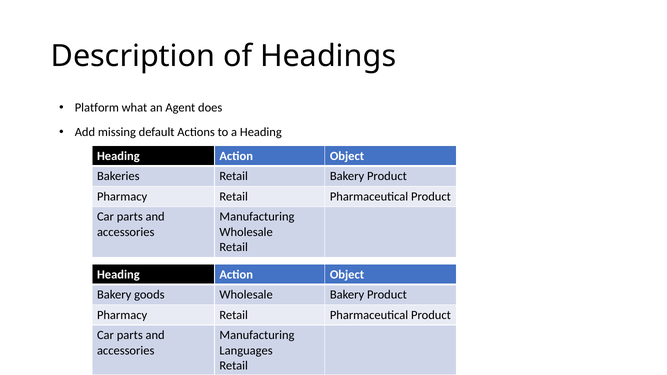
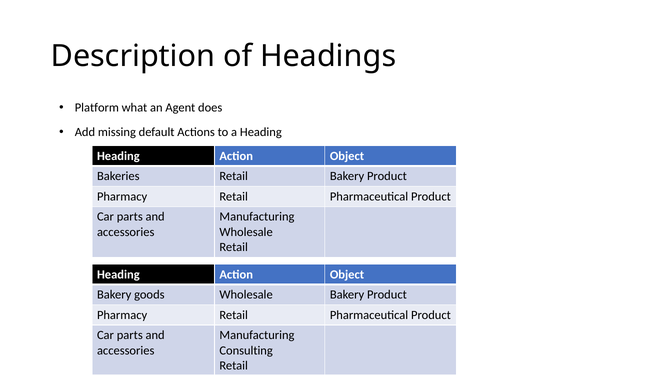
Languages: Languages -> Consulting (246, 351)
